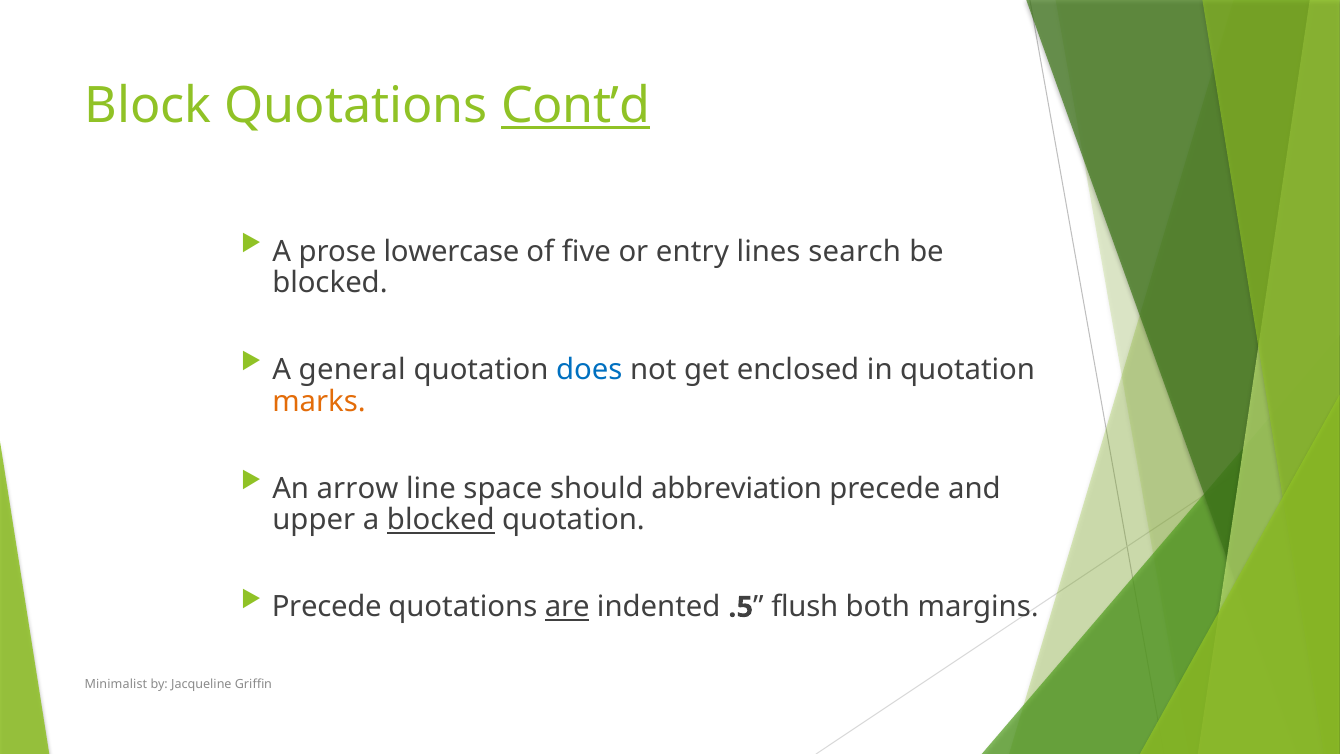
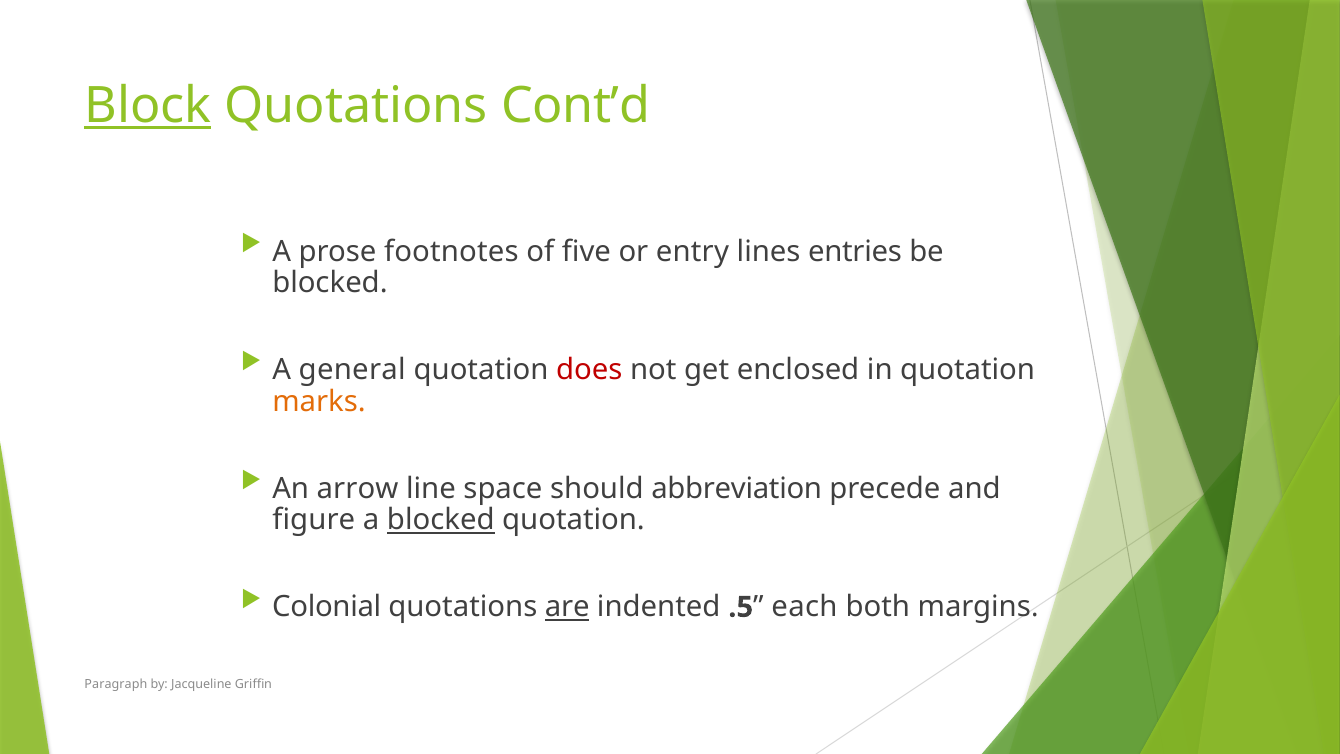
Block underline: none -> present (148, 106)
Cont’d underline: present -> none (576, 106)
lowercase: lowercase -> footnotes (451, 251)
search: search -> entries (855, 251)
does colour: blue -> red (589, 370)
upper: upper -> figure (314, 520)
Precede: Precede -> Colonial (327, 607)
flush: flush -> each (805, 607)
Minimalist: Minimalist -> Paragraph (116, 684)
